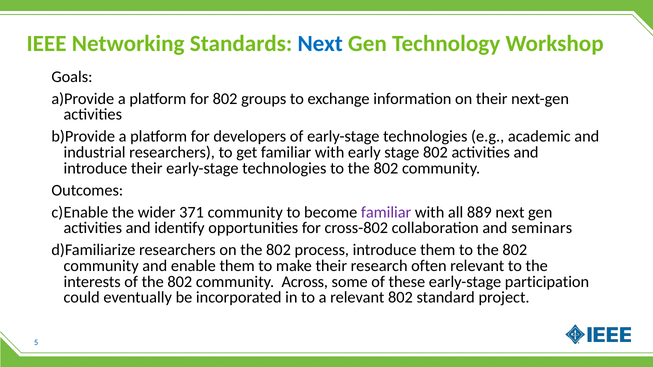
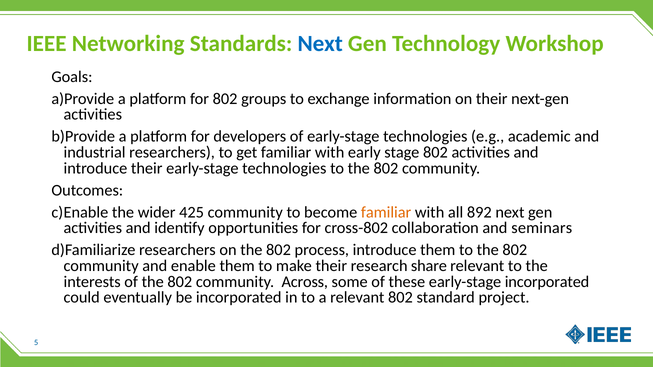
371: 371 -> 425 (192, 212)
familiar colour: purple -> orange (386, 212)
889: 889 -> 892 (479, 212)
often: often -> share (429, 266)
early-stage participation: participation -> incorporated (547, 282)
